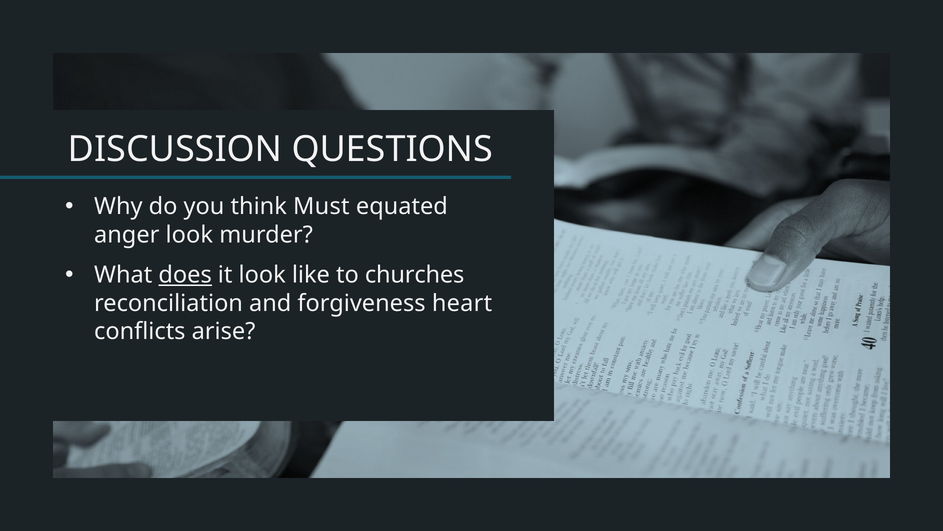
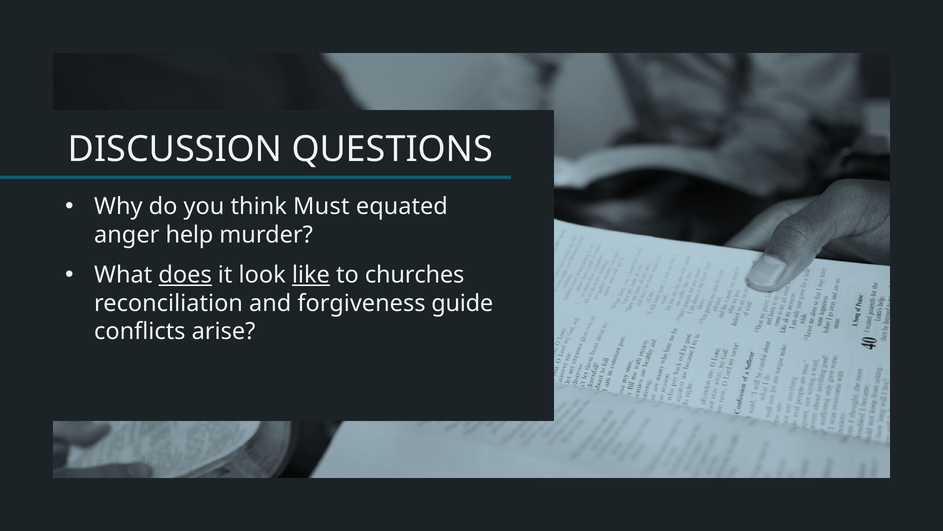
anger look: look -> help (189, 235)
like underline: none -> present (311, 275)
heart: heart -> guide (462, 303)
